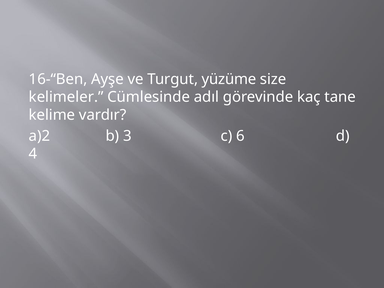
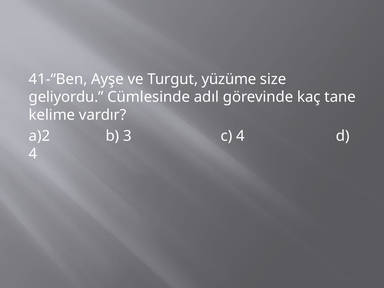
16-“Ben: 16-“Ben -> 41-“Ben (58, 79)
kelimeler: kelimeler -> geliyordu (66, 97)
c 6: 6 -> 4 (240, 136)
